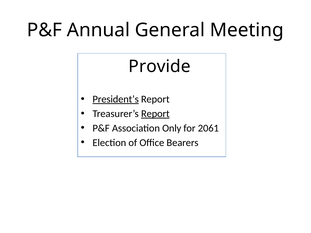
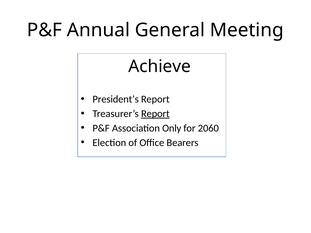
Provide: Provide -> Achieve (160, 67)
President’s underline: present -> none (116, 99)
2061: 2061 -> 2060 (208, 128)
